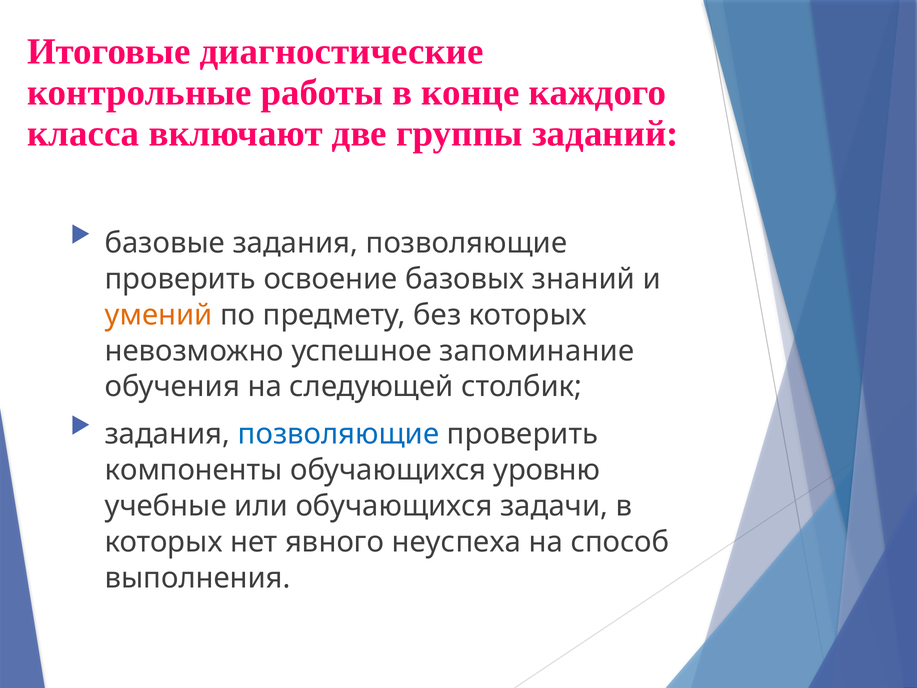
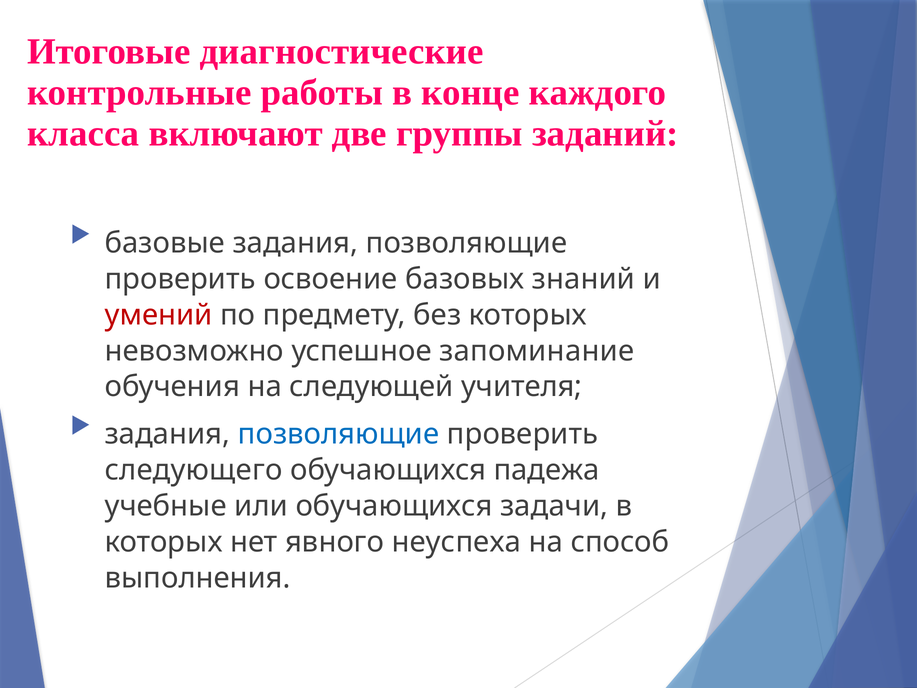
умений colour: orange -> red (159, 315)
столбик: столбик -> учителя (522, 387)
компоненты: компоненты -> следующего (194, 470)
уровню: уровню -> падежа (547, 470)
